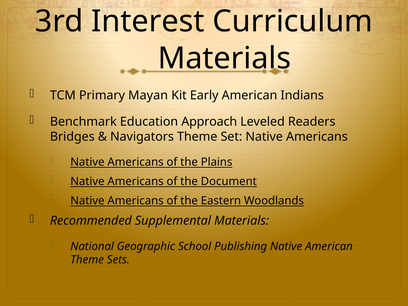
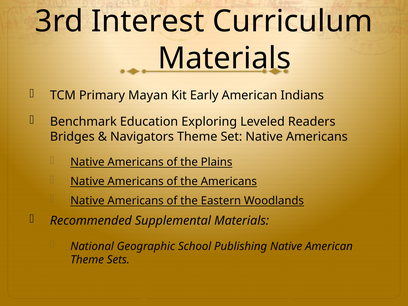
Approach: Approach -> Exploring (209, 122)
the Document: Document -> Americans (229, 181)
